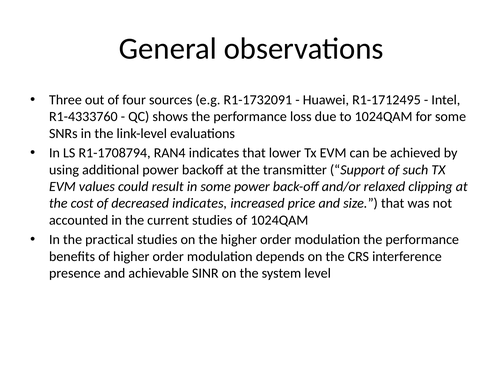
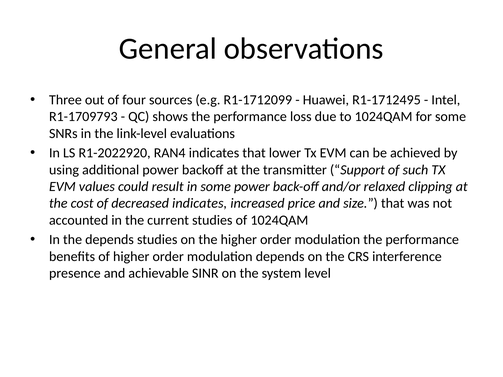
R1-1732091: R1-1732091 -> R1-1712099 (258, 100)
R1-4333760: R1-4333760 -> R1-1709793 (83, 117)
R1-1708794: R1-1708794 -> R1-2022920 (115, 153)
the practical: practical -> depends (110, 240)
